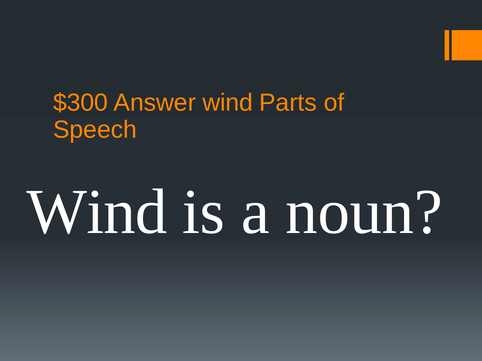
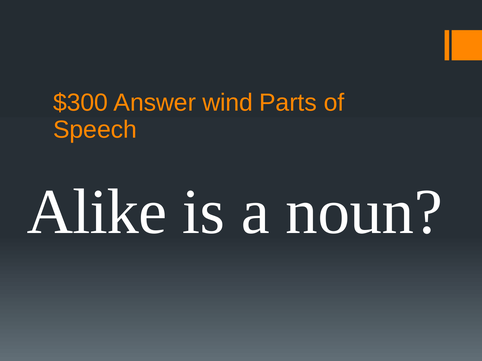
Wind: Wind -> Alike (97, 212)
